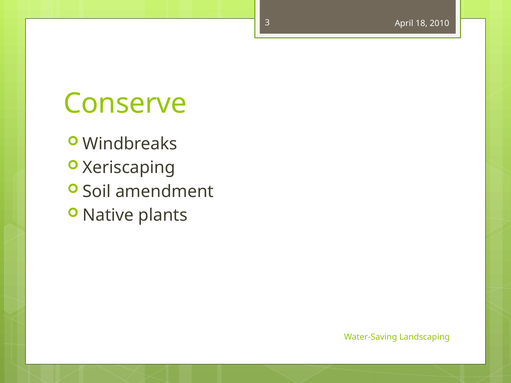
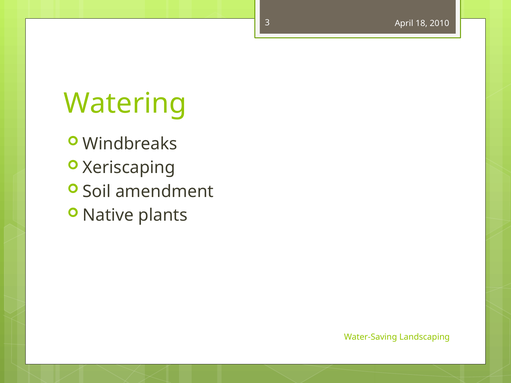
Conserve: Conserve -> Watering (125, 104)
